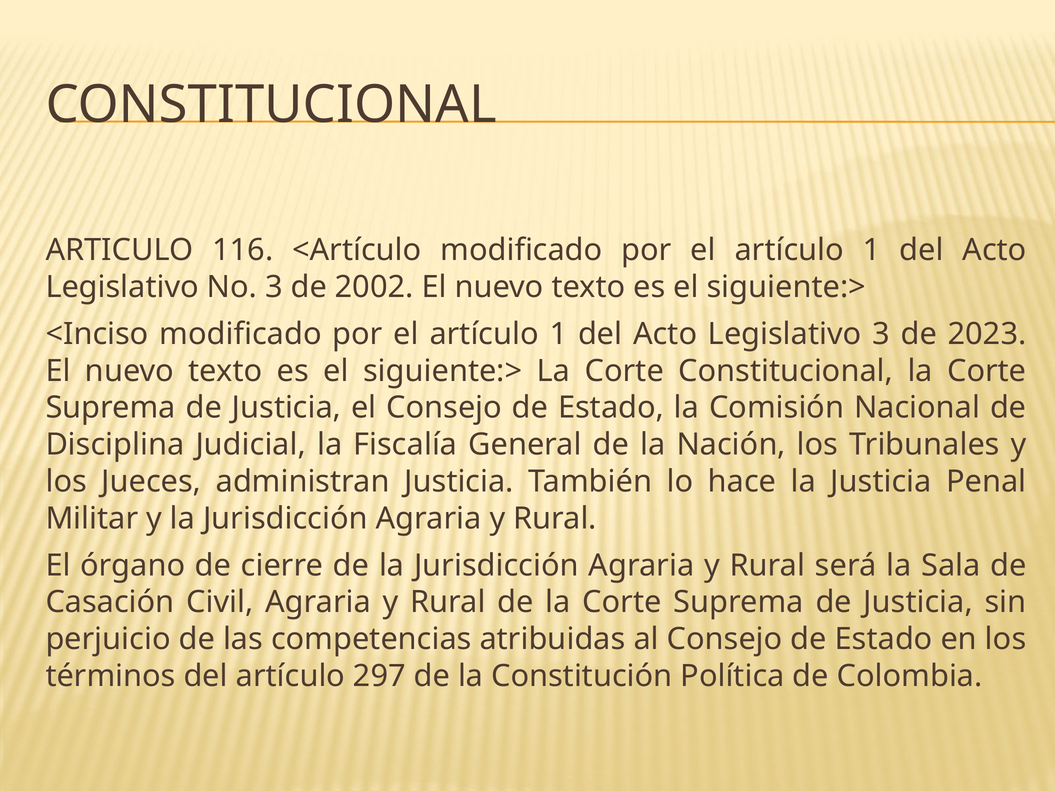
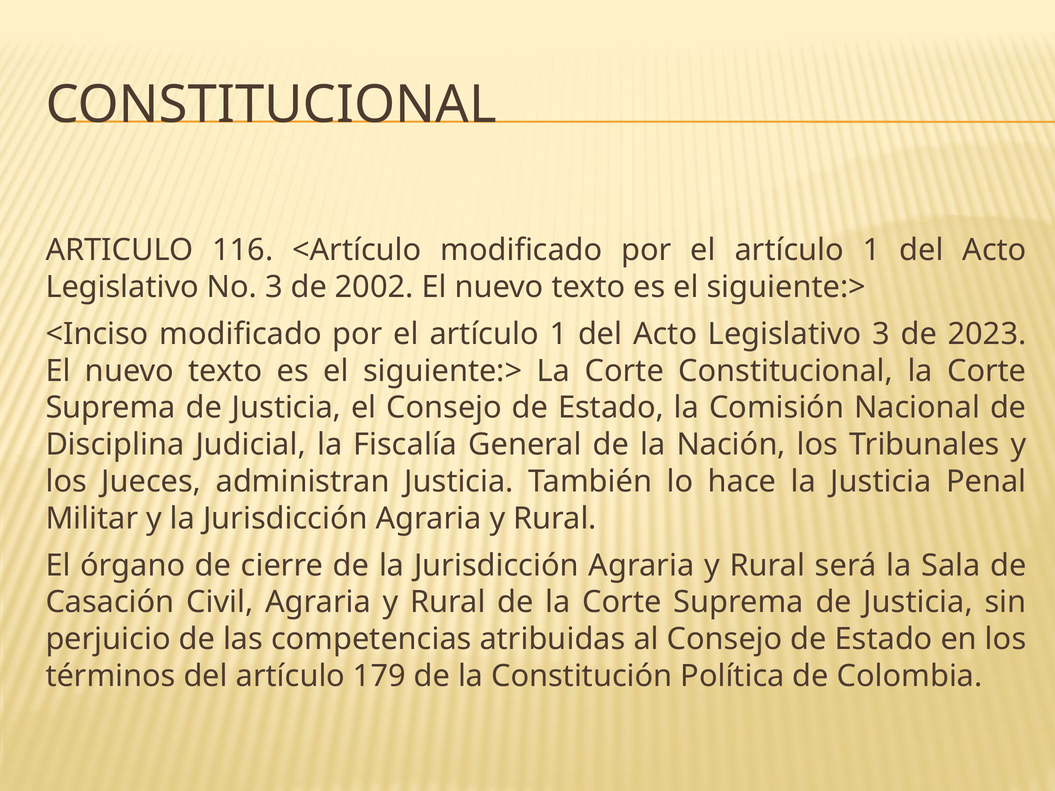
297: 297 -> 179 (379, 676)
